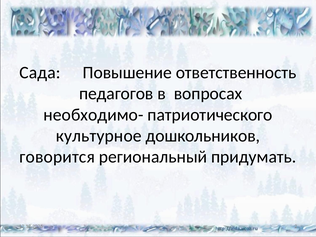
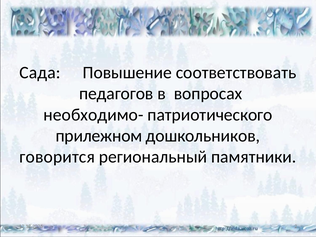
ответственность: ответственность -> соответствовать (236, 73)
культурное: культурное -> прилежном (99, 136)
придумать: придумать -> памятники (254, 157)
